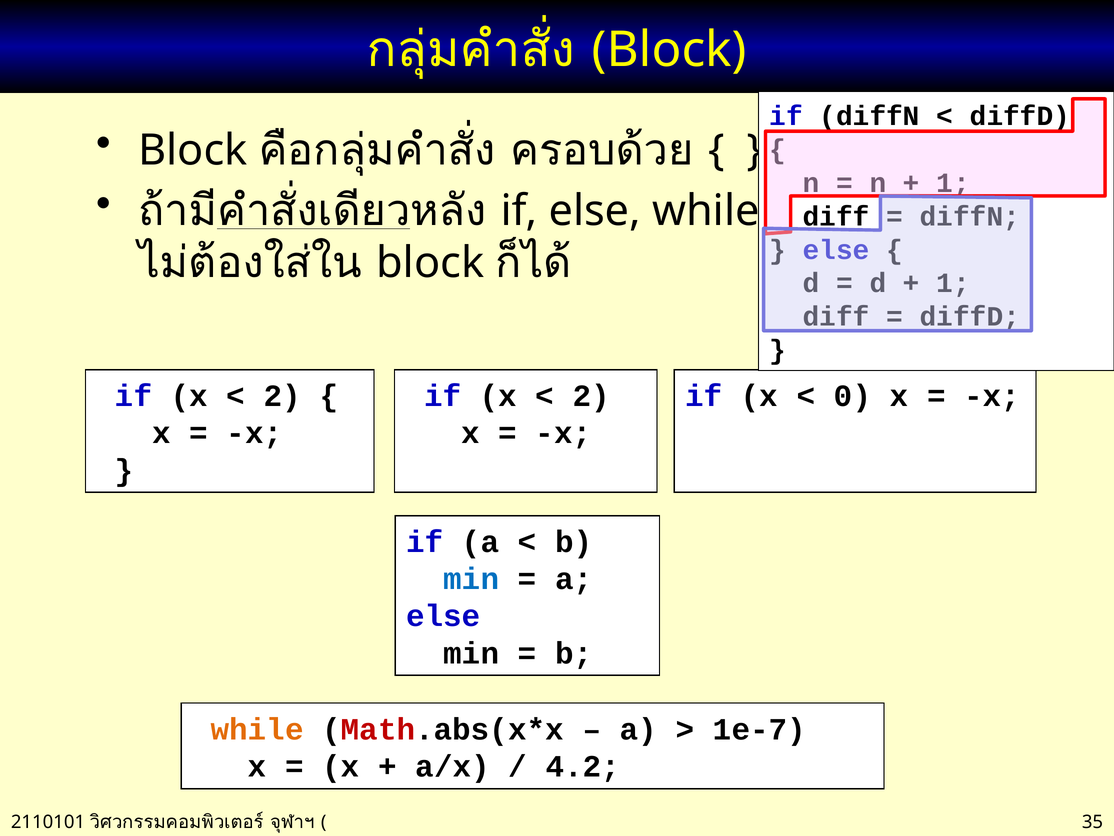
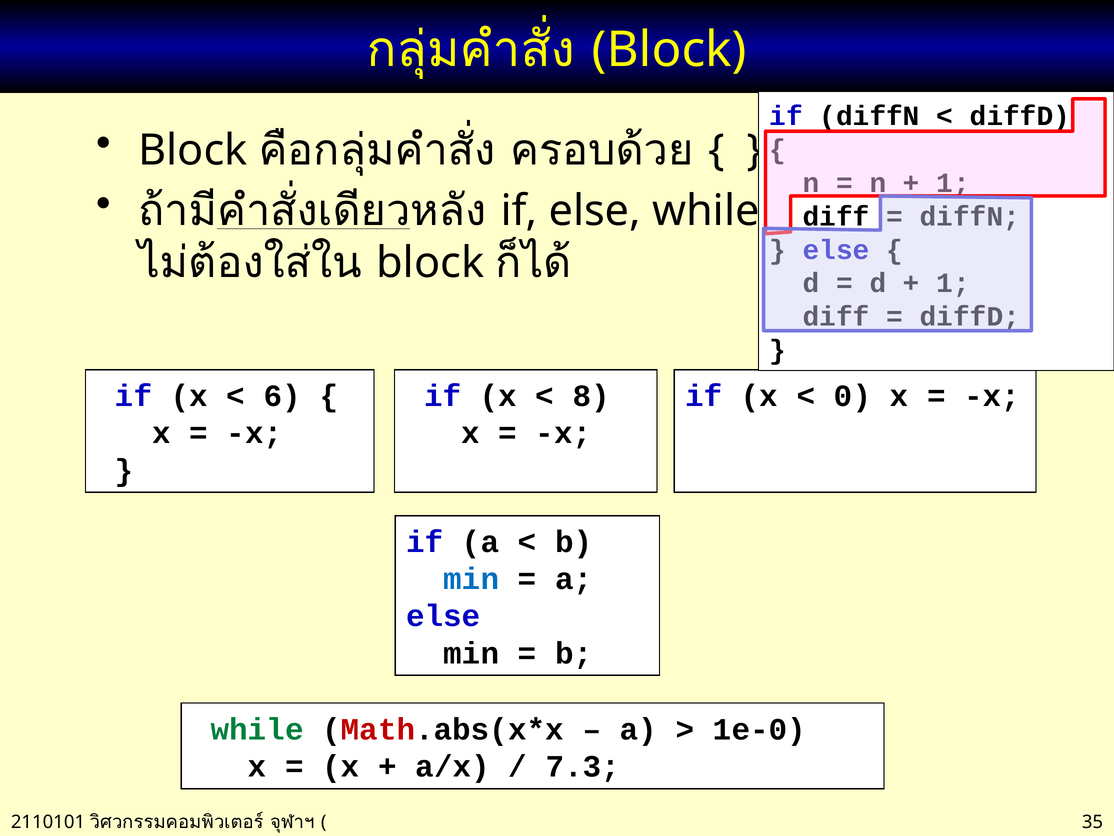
2: 2 -> 6 (282, 396)
2: 2 -> 8 (591, 396)
while colour: orange -> green (257, 729)
1e-7: 1e-7 -> 1e-0 (759, 729)
4.2: 4.2 -> 7.3 (583, 766)
